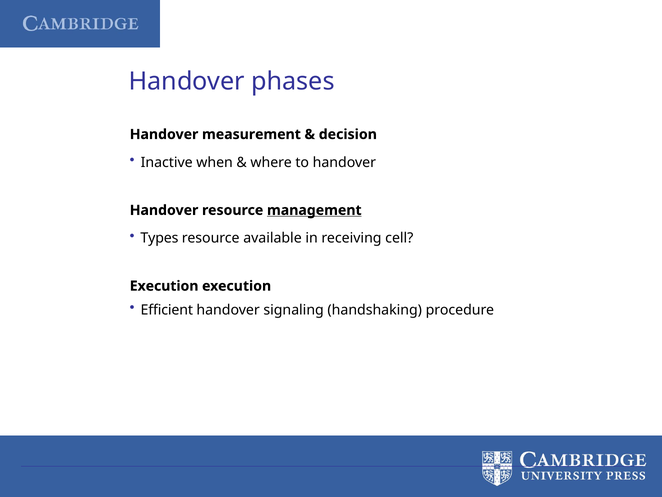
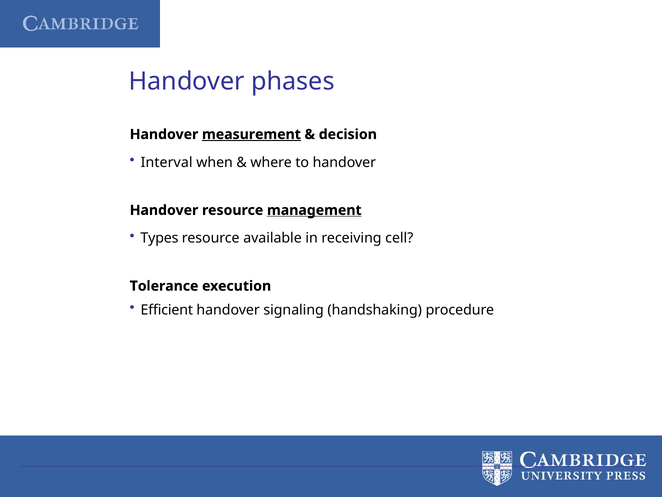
measurement underline: none -> present (251, 134)
Inactive: Inactive -> Interval (167, 162)
Execution: Execution -> Tolerance (164, 286)
